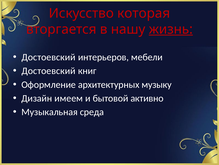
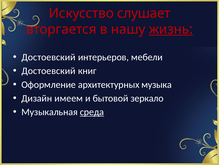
которая: которая -> слушает (144, 13)
музыку: музыку -> музыка (157, 84)
активно: активно -> зеркало (147, 98)
среда underline: none -> present (92, 112)
